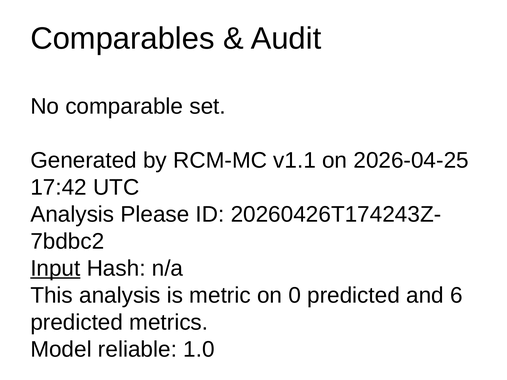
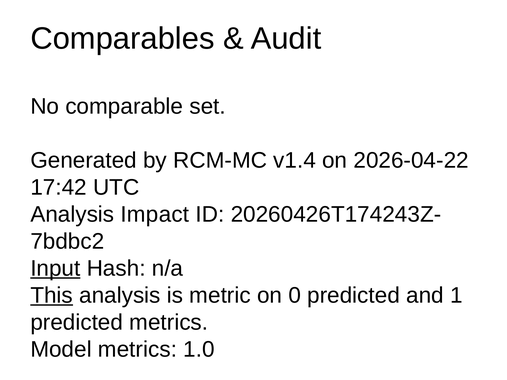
v1.1: v1.1 -> v1.4 (295, 160)
2026-04-25: 2026-04-25 -> 2026-04-22 (411, 160)
Please: Please -> Impact (155, 215)
This underline: none -> present (52, 296)
6: 6 -> 1 (456, 296)
Model reliable: reliable -> metrics (137, 350)
